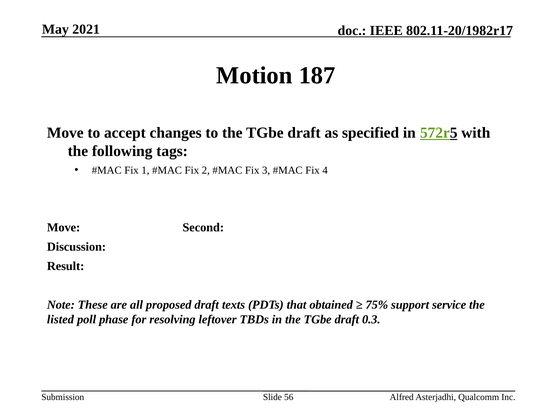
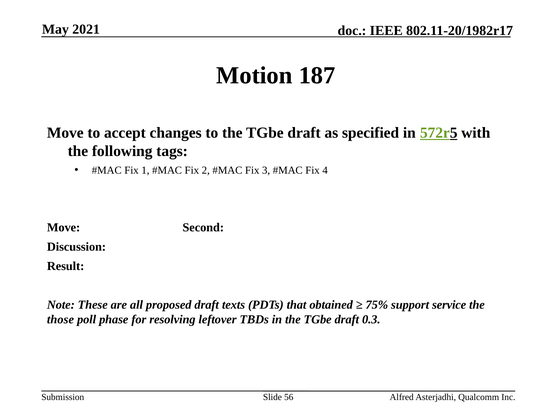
listed: listed -> those (60, 319)
